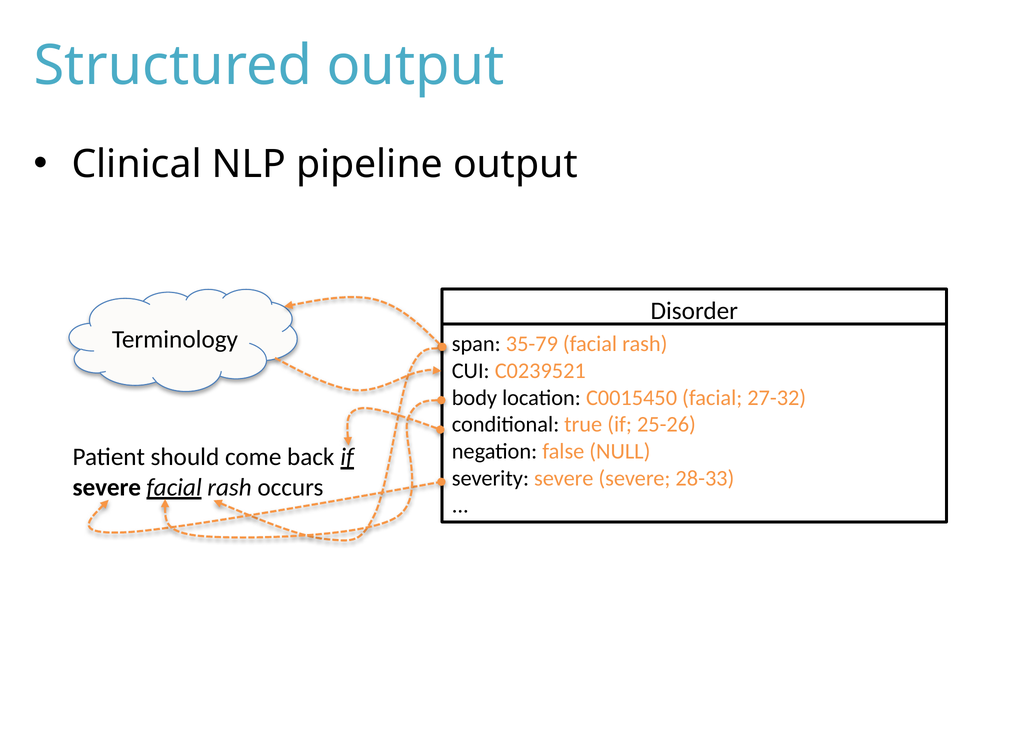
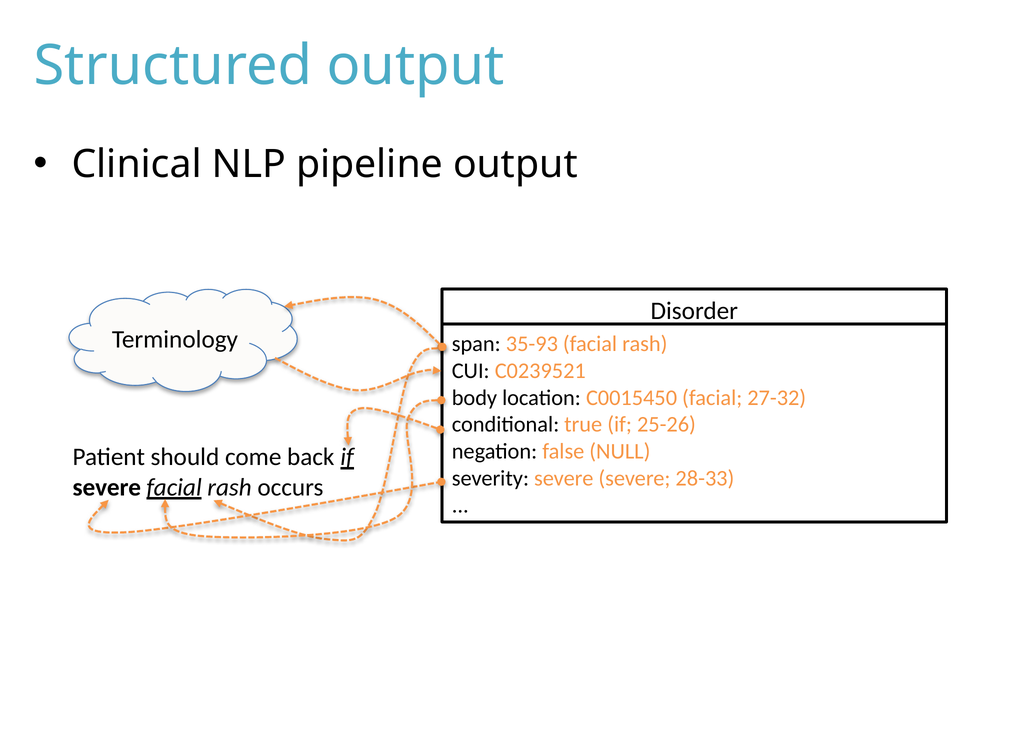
35-79: 35-79 -> 35-93 (532, 344)
